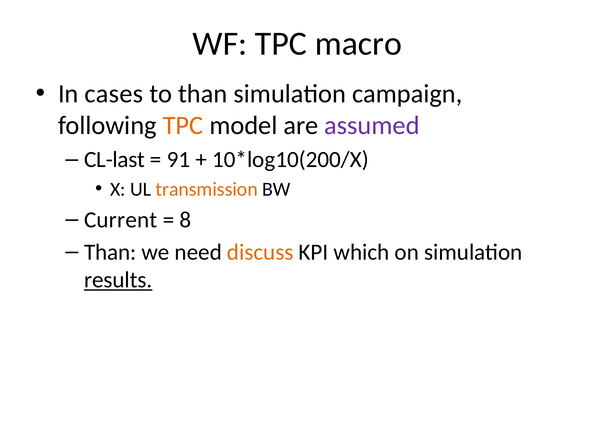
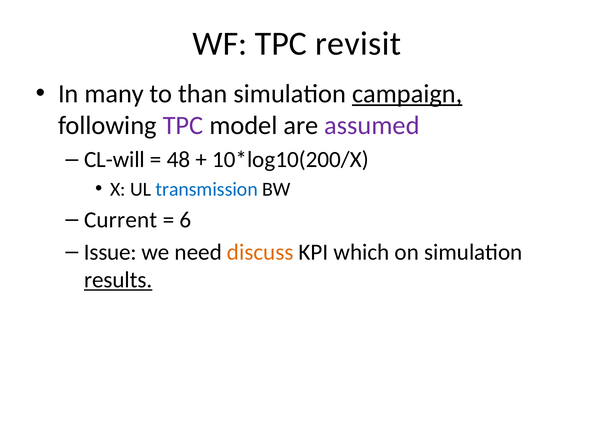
macro: macro -> revisit (358, 44)
cases: cases -> many (114, 94)
campaign underline: none -> present (407, 94)
TPC colour: orange -> purple (183, 126)
CL-last: CL-last -> CL-will (114, 160)
91: 91 -> 48 (178, 160)
transmission colour: orange -> blue (207, 189)
8: 8 -> 6 (185, 220)
Than: Than -> Issue (110, 252)
